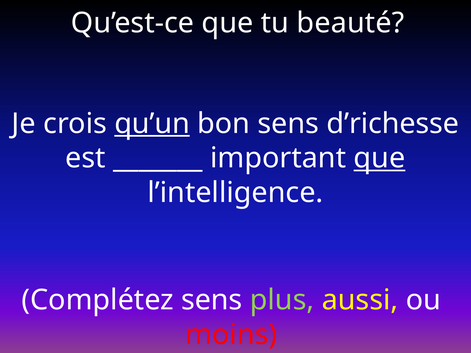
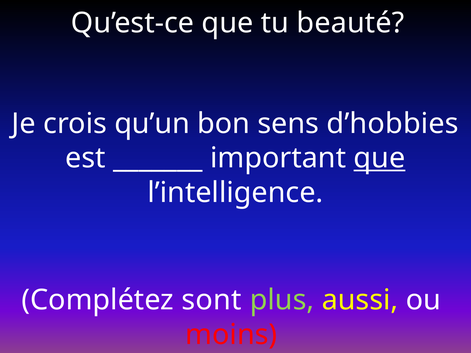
qu’un underline: present -> none (152, 124)
d’richesse: d’richesse -> d’hobbies (393, 124)
Complétez sens: sens -> sont (212, 300)
